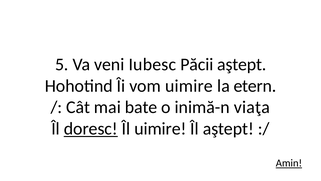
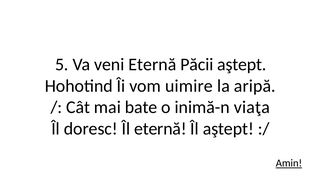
veni Iubesc: Iubesc -> Eternă (152, 64)
etern: etern -> aripă (255, 86)
doresc underline: present -> none (91, 128)
Îl uimire: uimire -> eternă (160, 128)
